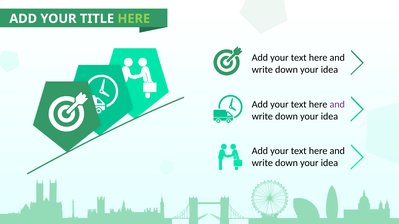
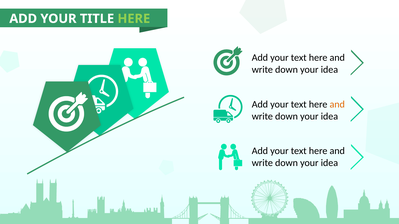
and colour: purple -> orange (337, 105)
